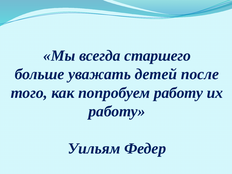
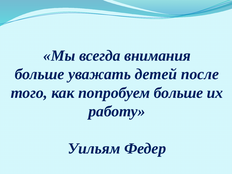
старшего: старшего -> внимания (158, 56)
попробуем работу: работу -> больше (178, 93)
